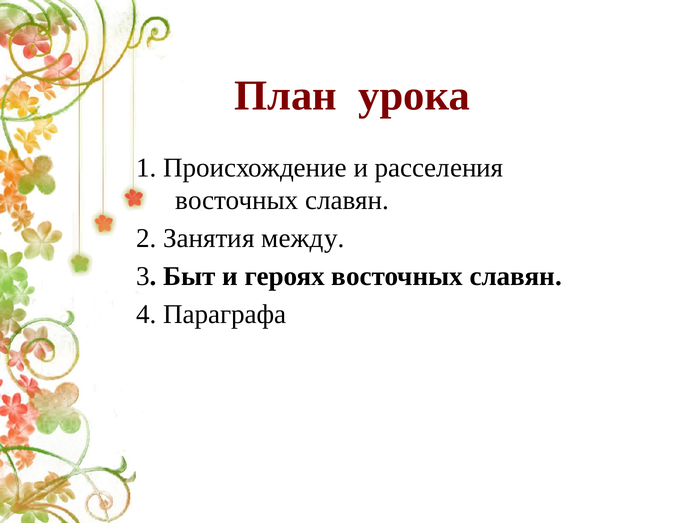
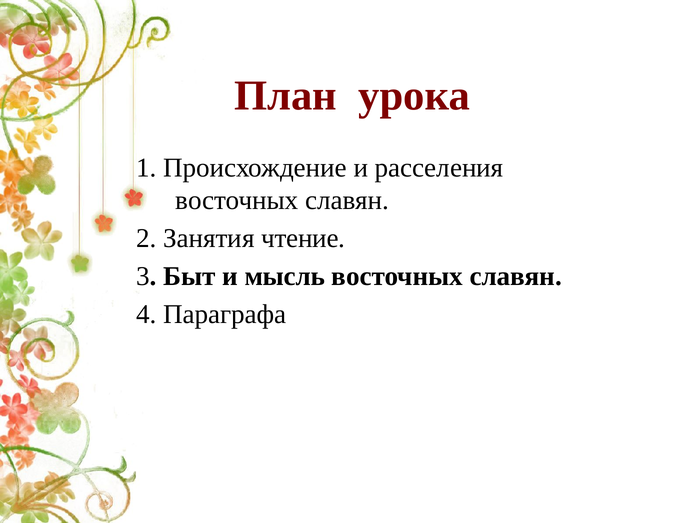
между: между -> чтение (303, 239)
героях: героях -> мысль (285, 277)
